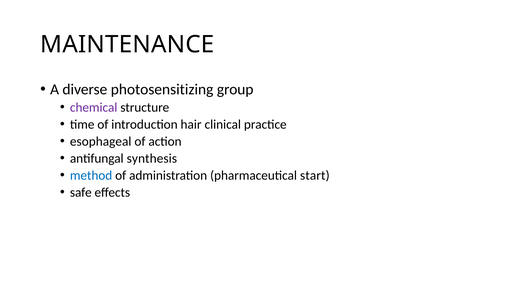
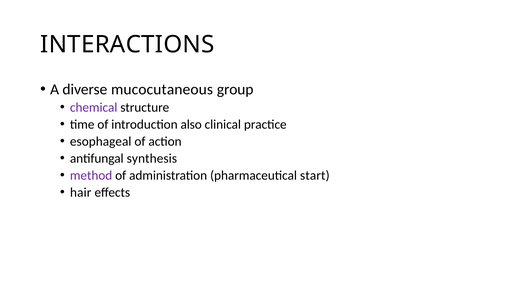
MAINTENANCE: MAINTENANCE -> INTERACTIONS (127, 44)
photosensitizing: photosensitizing -> mucocutaneous (162, 89)
hair: hair -> also (191, 124)
method colour: blue -> purple (91, 175)
safe: safe -> hair (81, 192)
